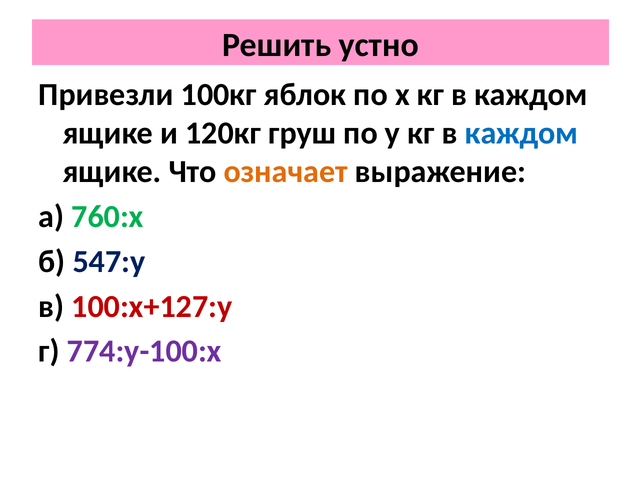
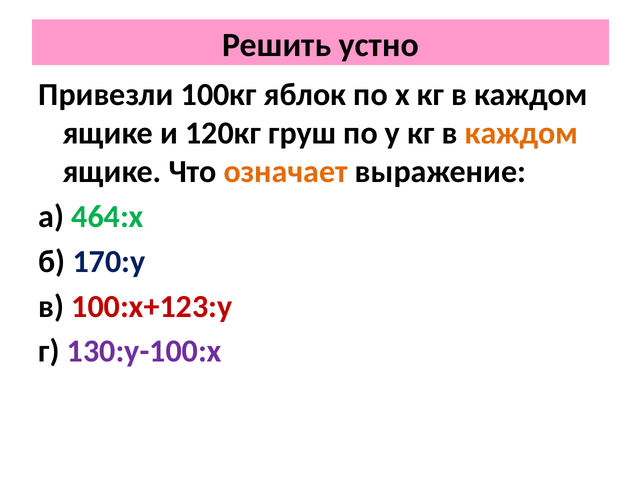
каждом colour: blue -> orange (522, 133)
760:х: 760:х -> 464:х (108, 217)
547:у: 547:у -> 170:у (109, 261)
100:х+127:у: 100:х+127:у -> 100:х+123:у (152, 306)
774:у-100:х: 774:у-100:х -> 130:у-100:х (144, 351)
